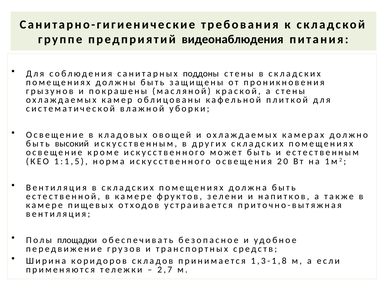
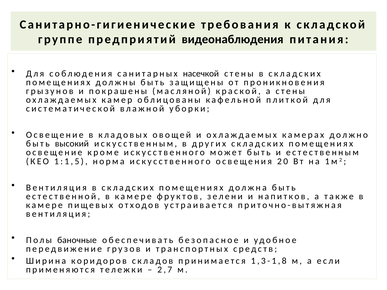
поддоны: поддоны -> насечкой (201, 74)
площадки: площадки -> баночные (77, 240)
